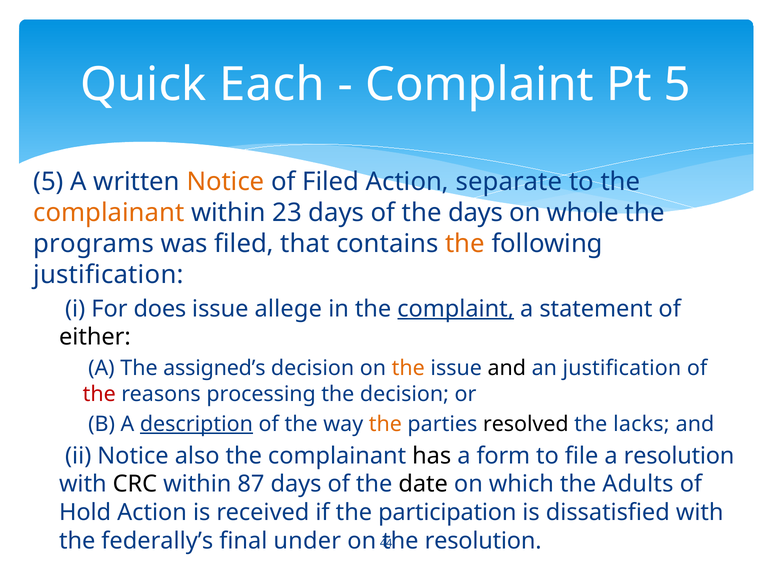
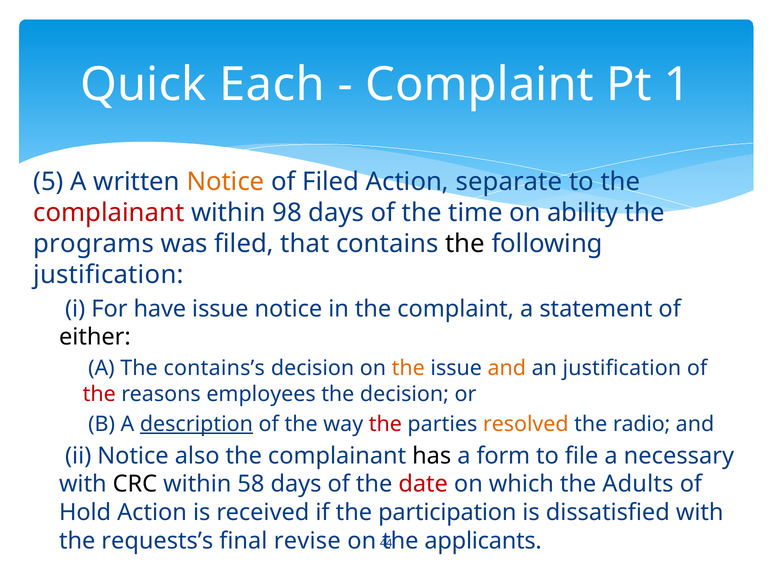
Pt 5: 5 -> 1 (677, 85)
complainant colour: orange -> red (109, 213)
23: 23 -> 98 (287, 213)
the days: days -> time (475, 213)
whole: whole -> ability (583, 213)
the colour: orange -> black (465, 244)
does: does -> have (160, 309)
issue allege: allege -> notice (288, 309)
complaint underline: present -> none (456, 309)
assigned’s: assigned’s -> contains’s (214, 368)
and colour: black -> orange (507, 368)
processing: processing -> employees (261, 394)
the colour: orange -> red (385, 424)
resolved colour: black -> orange (526, 424)
lacks: lacks -> radio (642, 424)
a resolution: resolution -> necessary (679, 456)
87: 87 -> 58 (251, 484)
date colour: black -> red (423, 484)
federally’s: federally’s -> requests’s (157, 541)
under: under -> revise (307, 541)
resolution: resolution -> applicants (483, 541)
